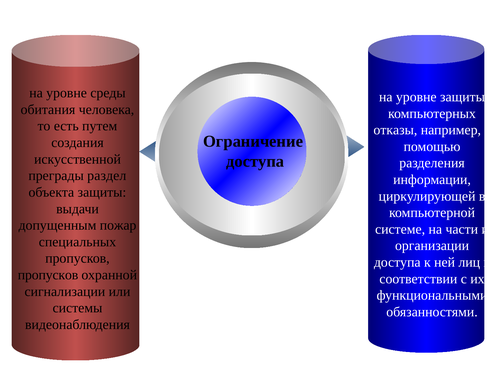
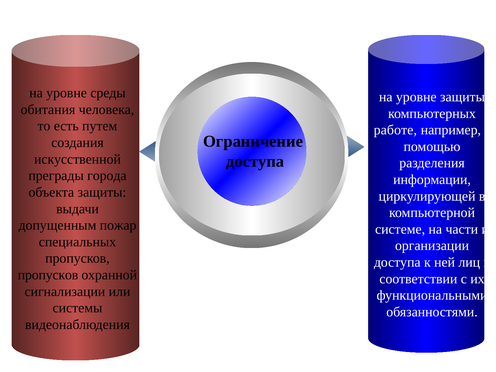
отказы: отказы -> работе (395, 130)
раздел: раздел -> города (107, 176)
